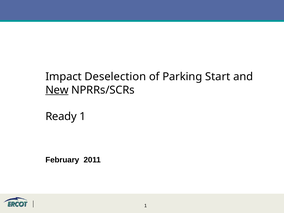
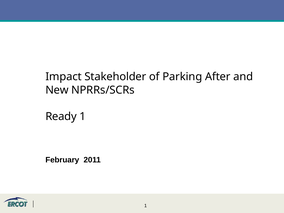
Deselection: Deselection -> Stakeholder (115, 77)
Start: Start -> After (218, 77)
New underline: present -> none (57, 90)
